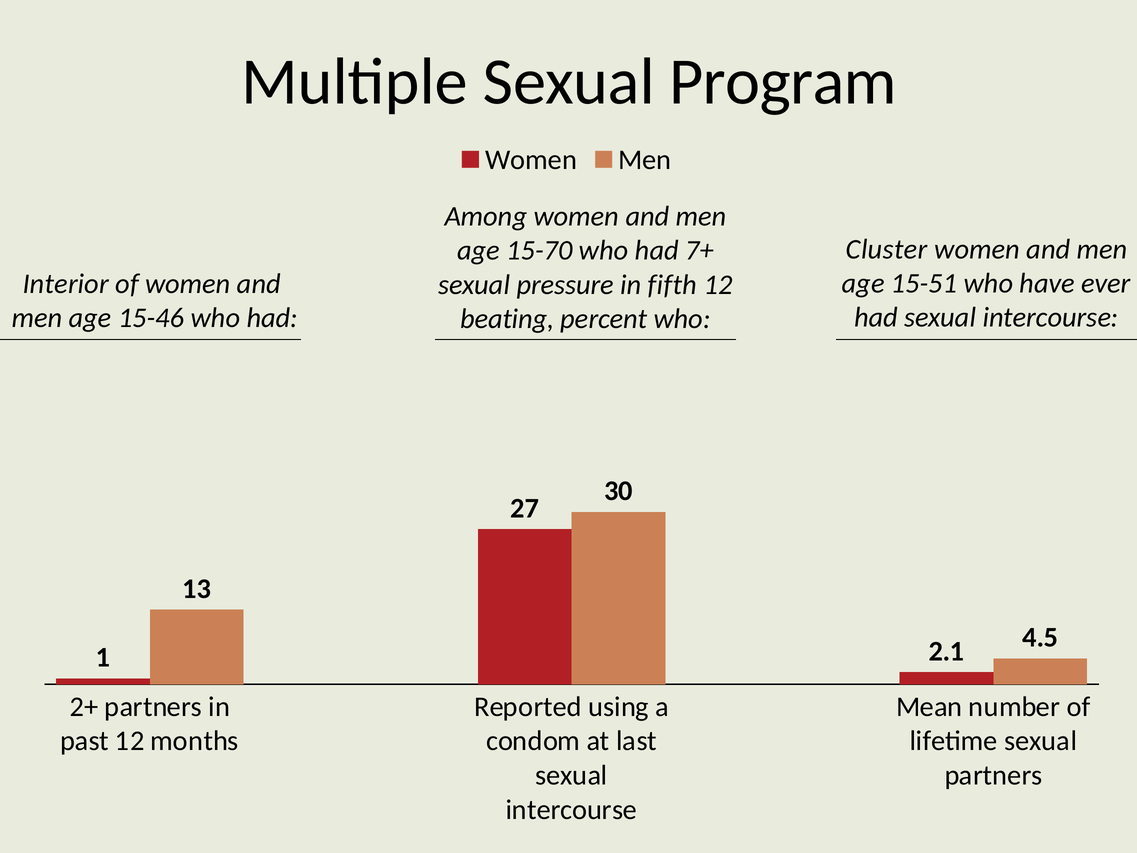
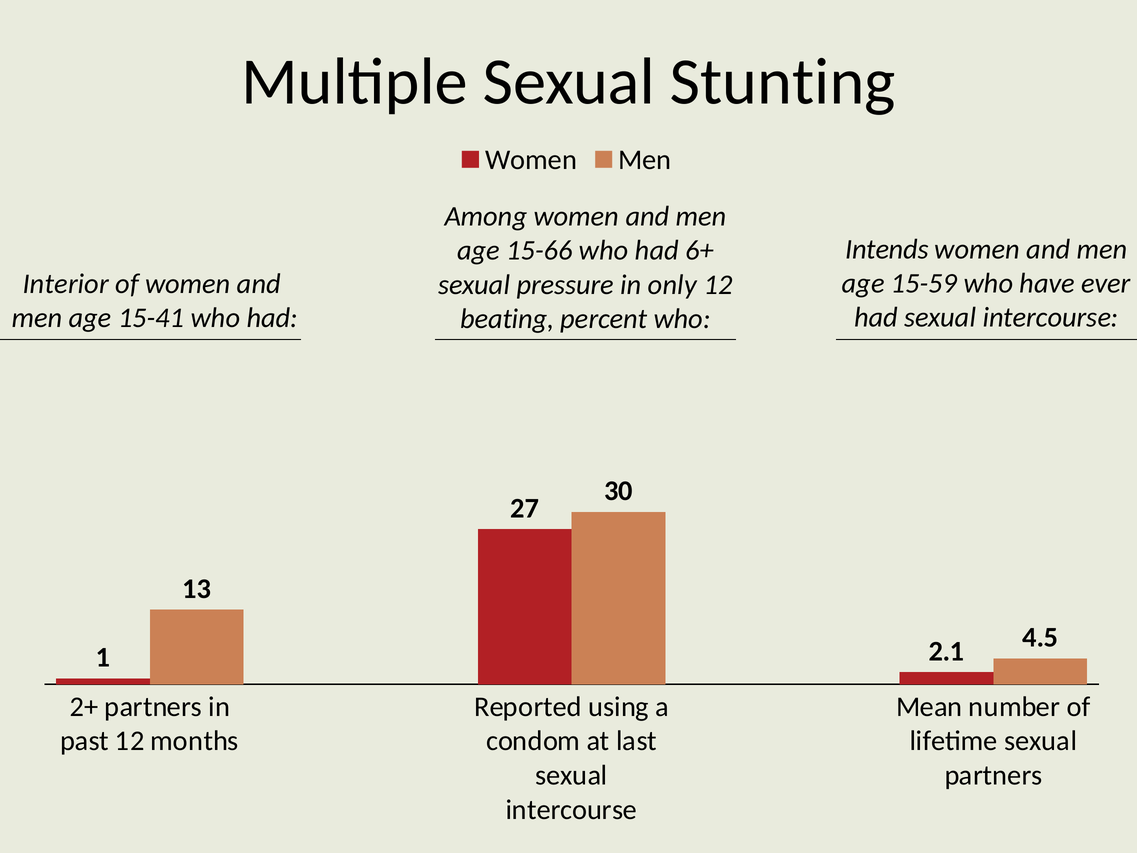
Program: Program -> Stunting (783, 82)
Cluster: Cluster -> Intends (887, 249)
15-70: 15-70 -> 15-66 (539, 250)
7+: 7+ -> 6+ (699, 250)
15-51: 15-51 -> 15-59 (924, 283)
fifth: fifth -> only (672, 285)
15-46: 15-46 -> 15-41 (151, 318)
